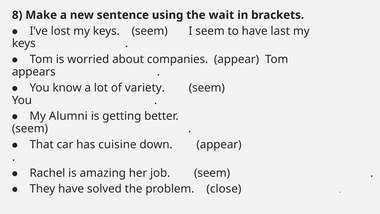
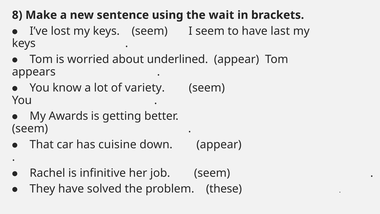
companies: companies -> underlined (178, 59)
Alumni: Alumni -> Awards (68, 116)
amazing: amazing -> infinitive (103, 173)
close: close -> these (224, 189)
